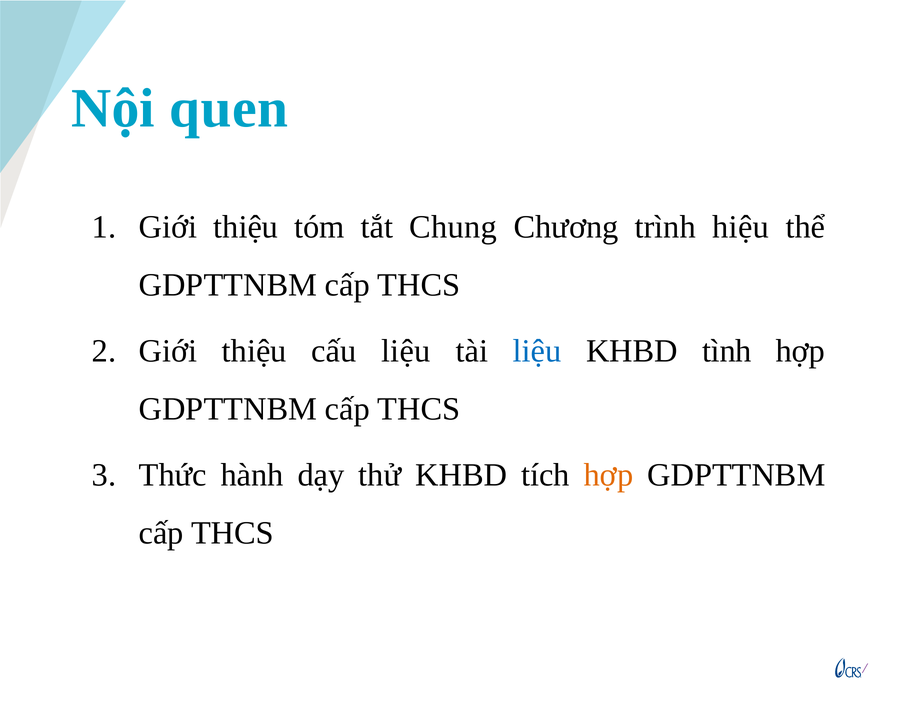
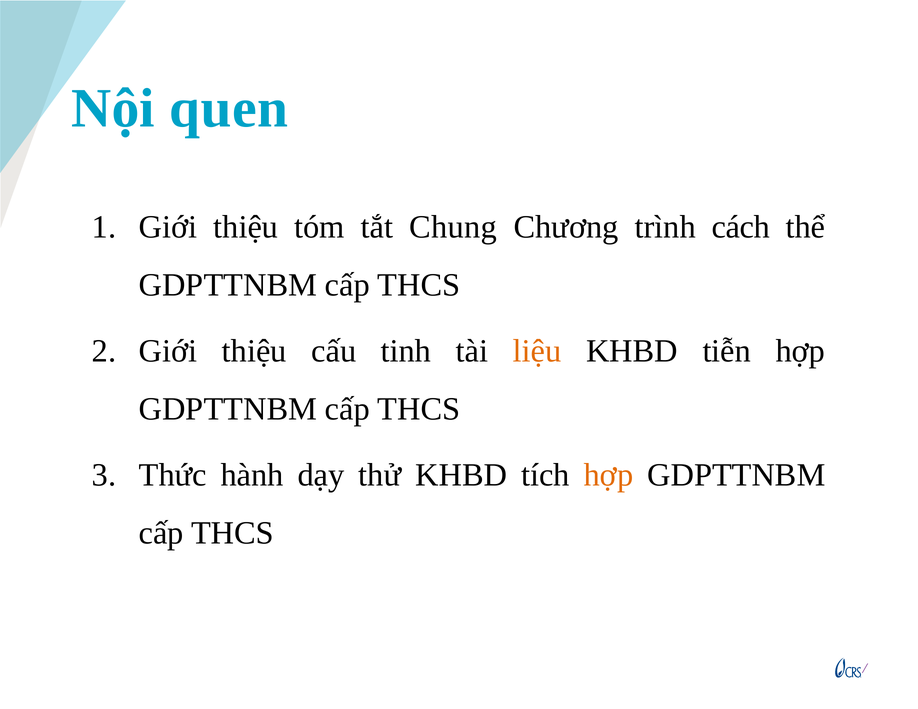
hiệu: hiệu -> cách (741, 227)
cấu liệu: liệu -> tinh (406, 351)
liệu colour: blue -> orange (537, 351)
tình: tình -> tiễn (727, 351)
